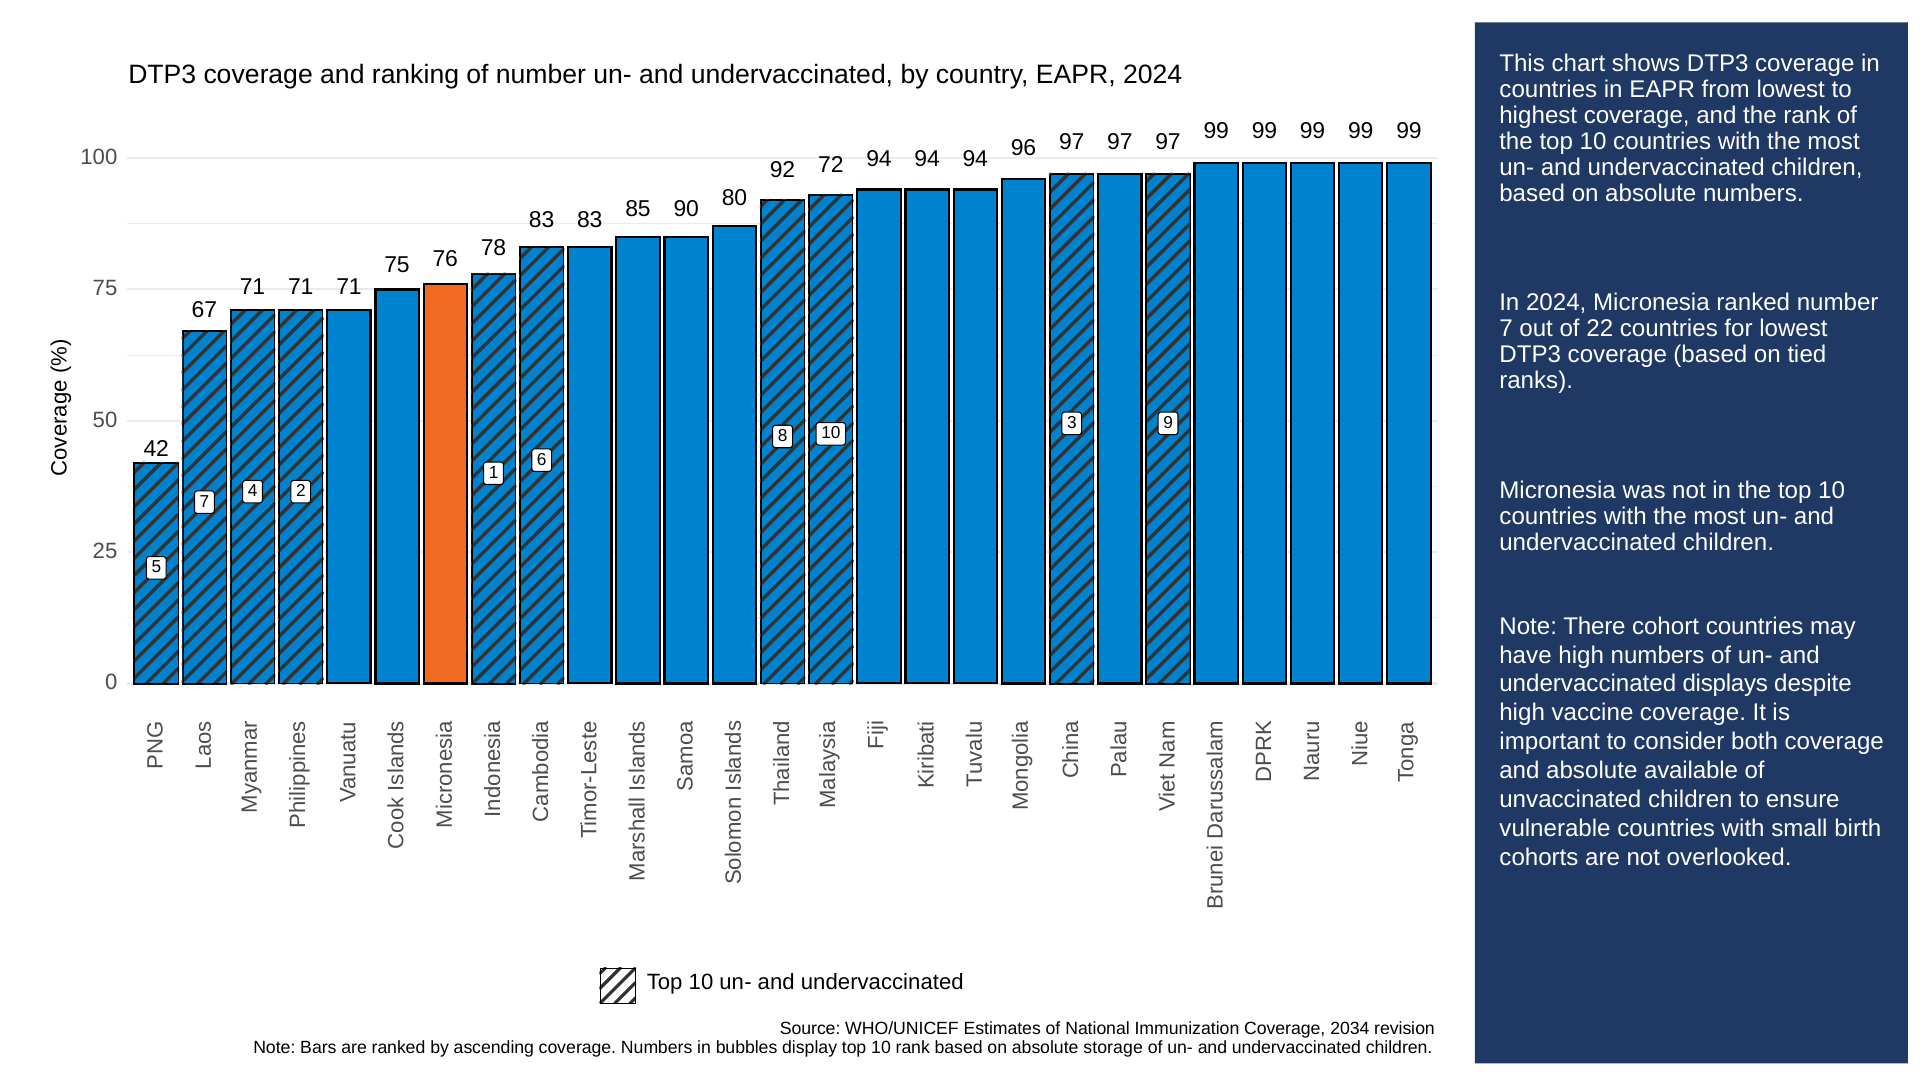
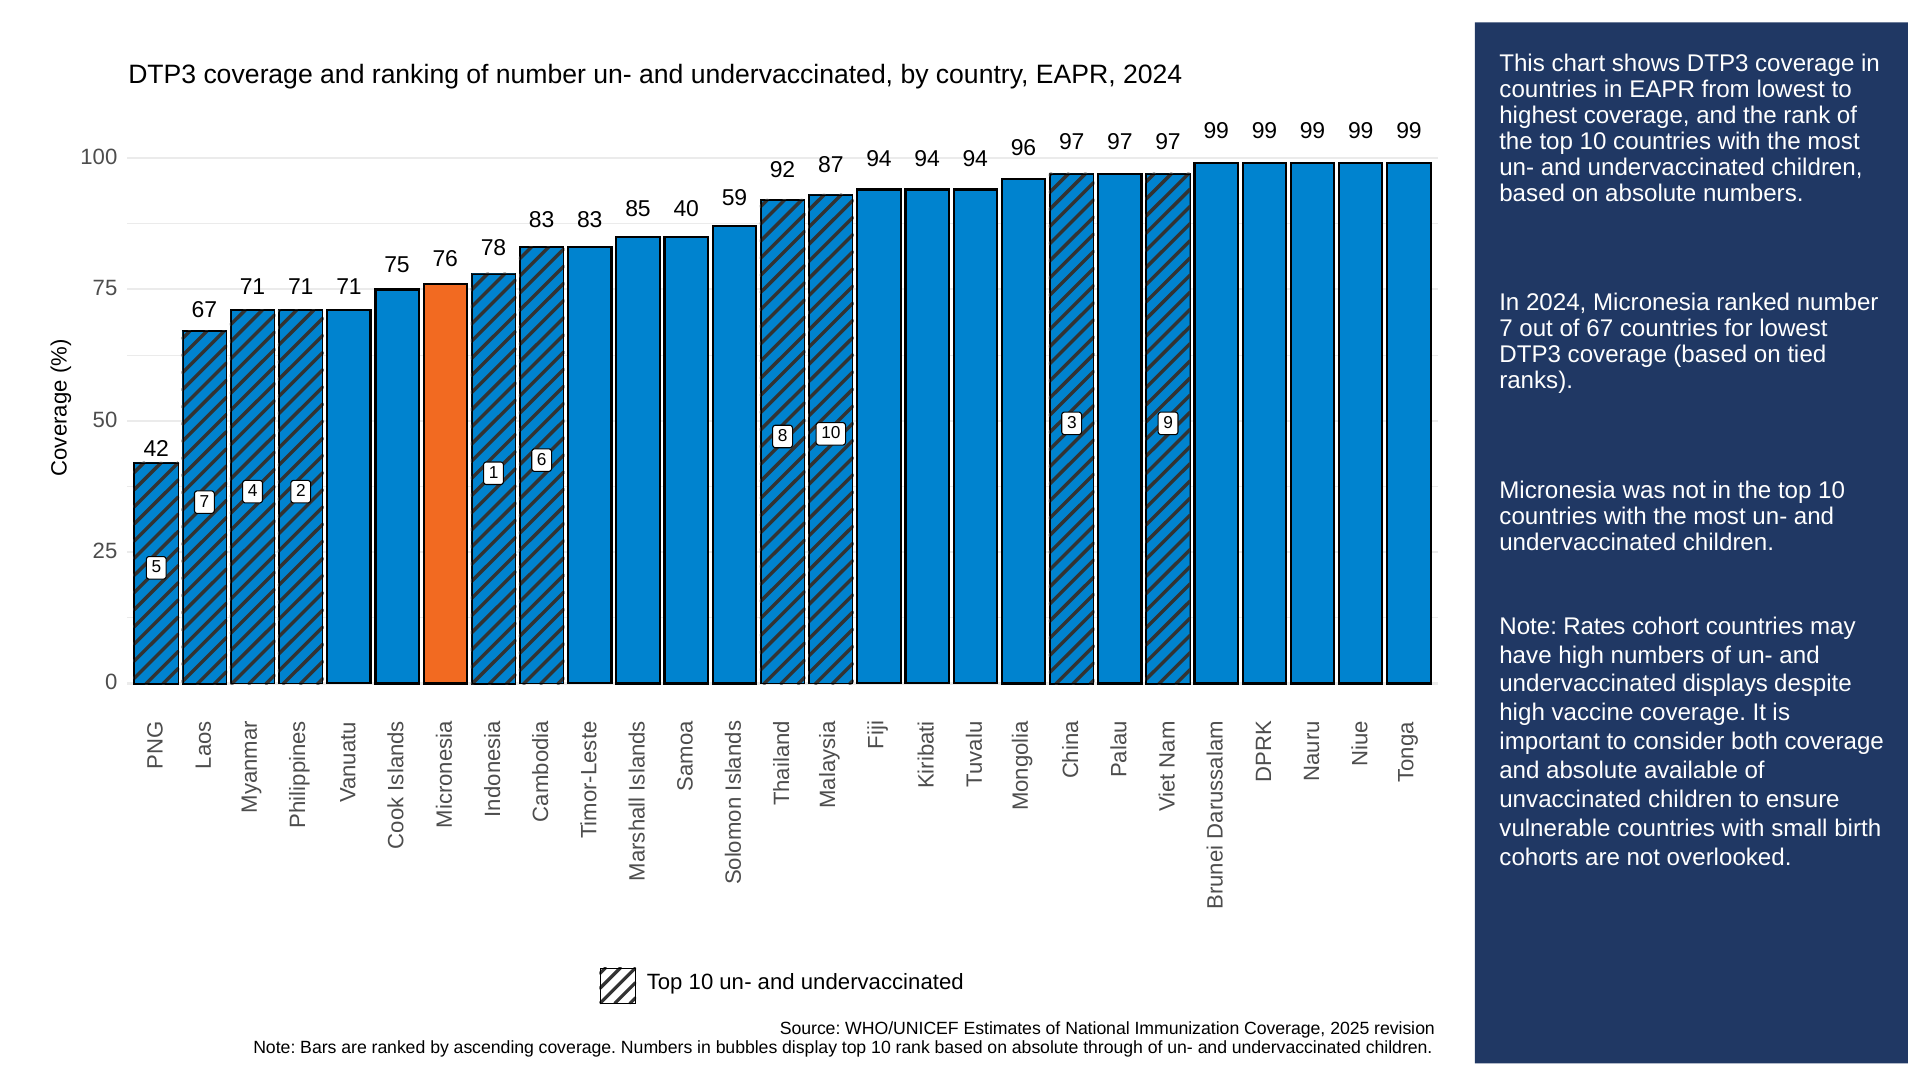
72: 72 -> 87 (831, 165)
80: 80 -> 59 (734, 198)
90: 90 -> 40 (686, 209)
of 22: 22 -> 67 (1600, 329)
There: There -> Rates (1595, 627)
2034: 2034 -> 2025 (1350, 1030)
storage: storage -> through (1113, 1049)
